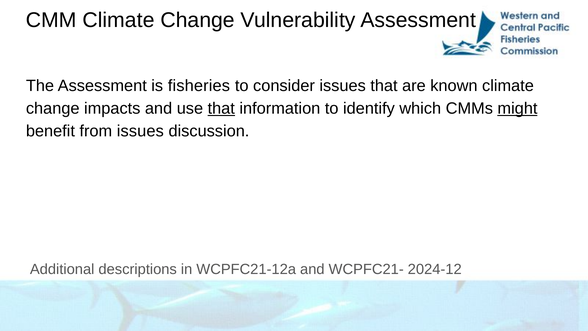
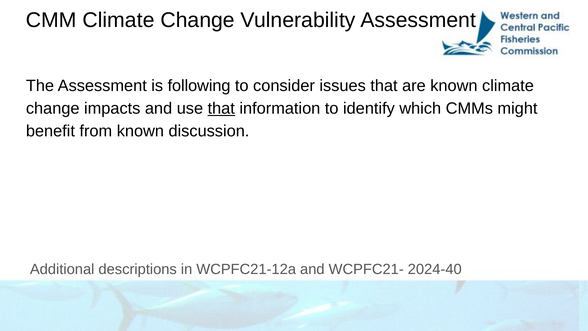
fisheries: fisheries -> following (199, 86)
might underline: present -> none (517, 108)
from issues: issues -> known (140, 131)
2024-12: 2024-12 -> 2024-40 (435, 269)
